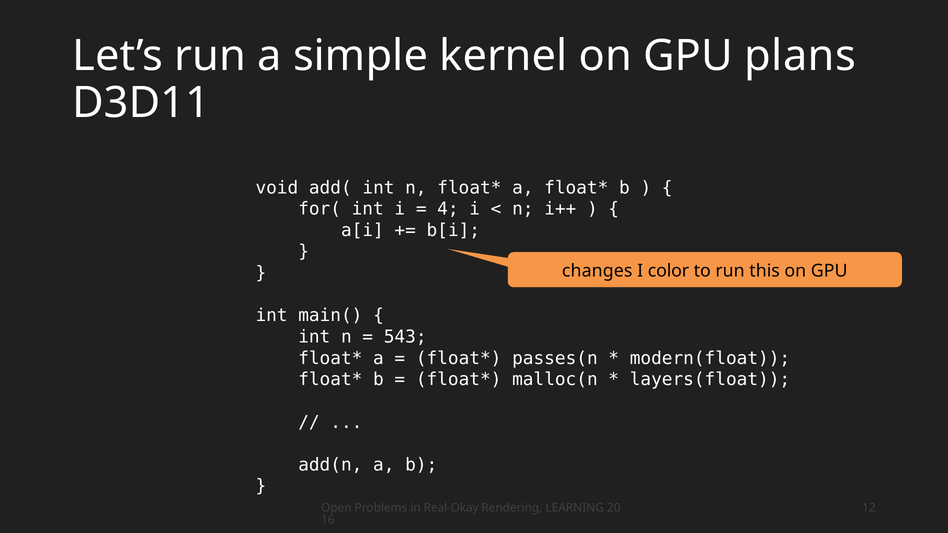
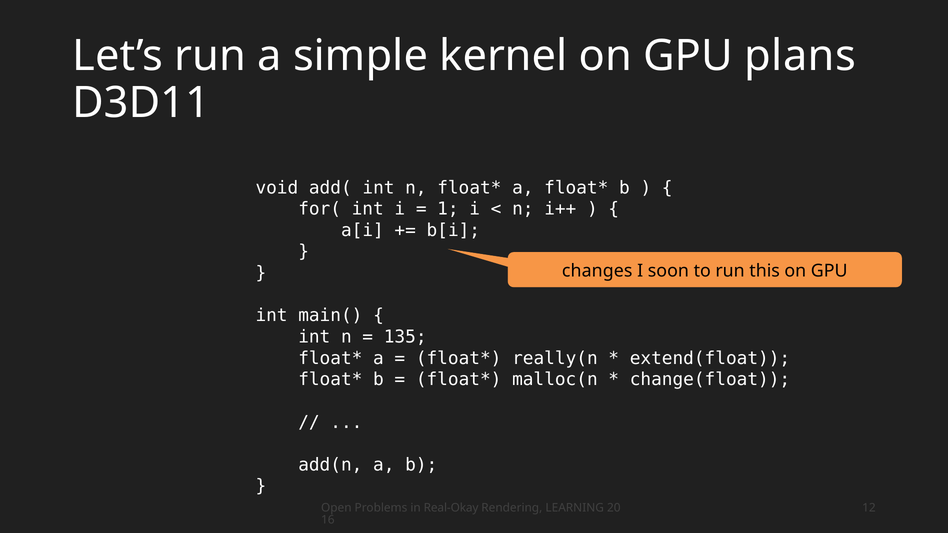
4: 4 -> 1 (448, 209)
color: color -> soon (668, 271)
543: 543 -> 135 (405, 337)
passes(n: passes(n -> really(n (555, 358)
modern(float: modern(float -> extend(float (710, 358)
layers(float: layers(float -> change(float (710, 380)
